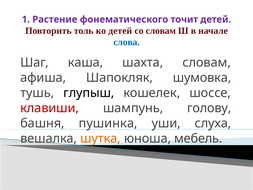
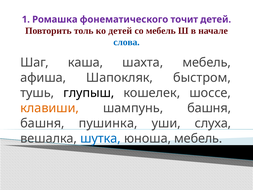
Растение: Растение -> Ромашка (55, 19)
со словам: словам -> мебель (161, 31)
шахта словам: словам -> мебель (207, 62)
шумовка: шумовка -> быстром (202, 78)
клавиши colour: red -> orange (50, 108)
шампунь голову: голову -> башня (209, 108)
шутка colour: orange -> blue (101, 138)
